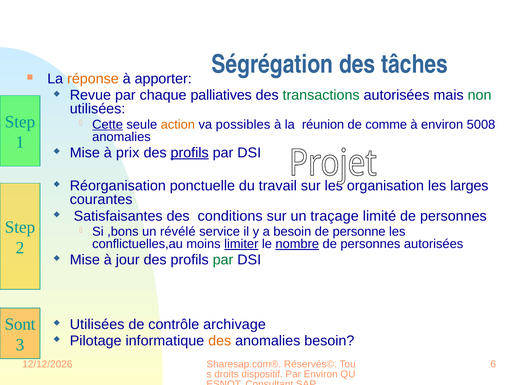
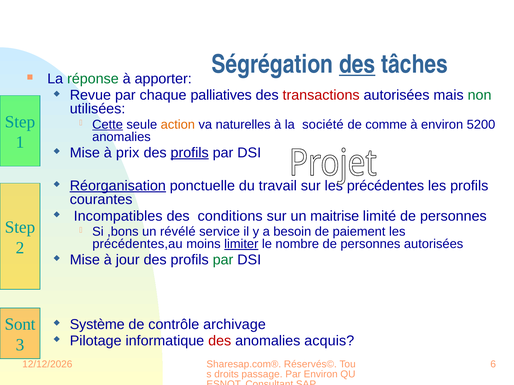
des underline: none -> present (357, 64)
réponse colour: orange -> green (93, 79)
transactions colour: green -> red (321, 95)
possibles: possibles -> naturelles (243, 125)
réunion: réunion -> société (323, 125)
5008: 5008 -> 5200 (481, 125)
Réorganisation underline: none -> present (118, 186)
organisation: organisation -> précédentes (386, 186)
les larges: larges -> profils (469, 186)
Satisfaisantes: Satisfaisantes -> Incompatibles (118, 216)
traçage: traçage -> maitrise (335, 216)
personne: personne -> paiement (359, 232)
conflictuelles,au: conflictuelles,au -> précédentes,au (137, 244)
nombre underline: present -> none (297, 244)
Utilisées: Utilisées -> Système (97, 325)
des colour: orange -> red (220, 341)
anomalies besoin: besoin -> acquis (329, 341)
dispositif: dispositif -> passage (262, 375)
